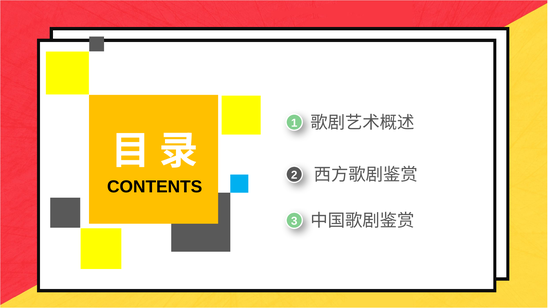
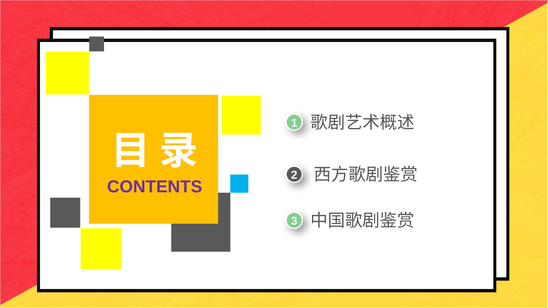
CONTENTS colour: black -> purple (155, 187)
